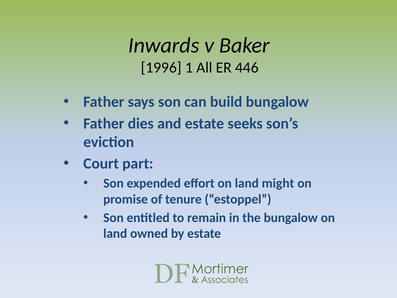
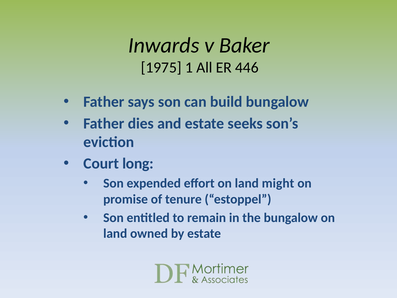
1996: 1996 -> 1975 (161, 67)
part: part -> long (138, 163)
